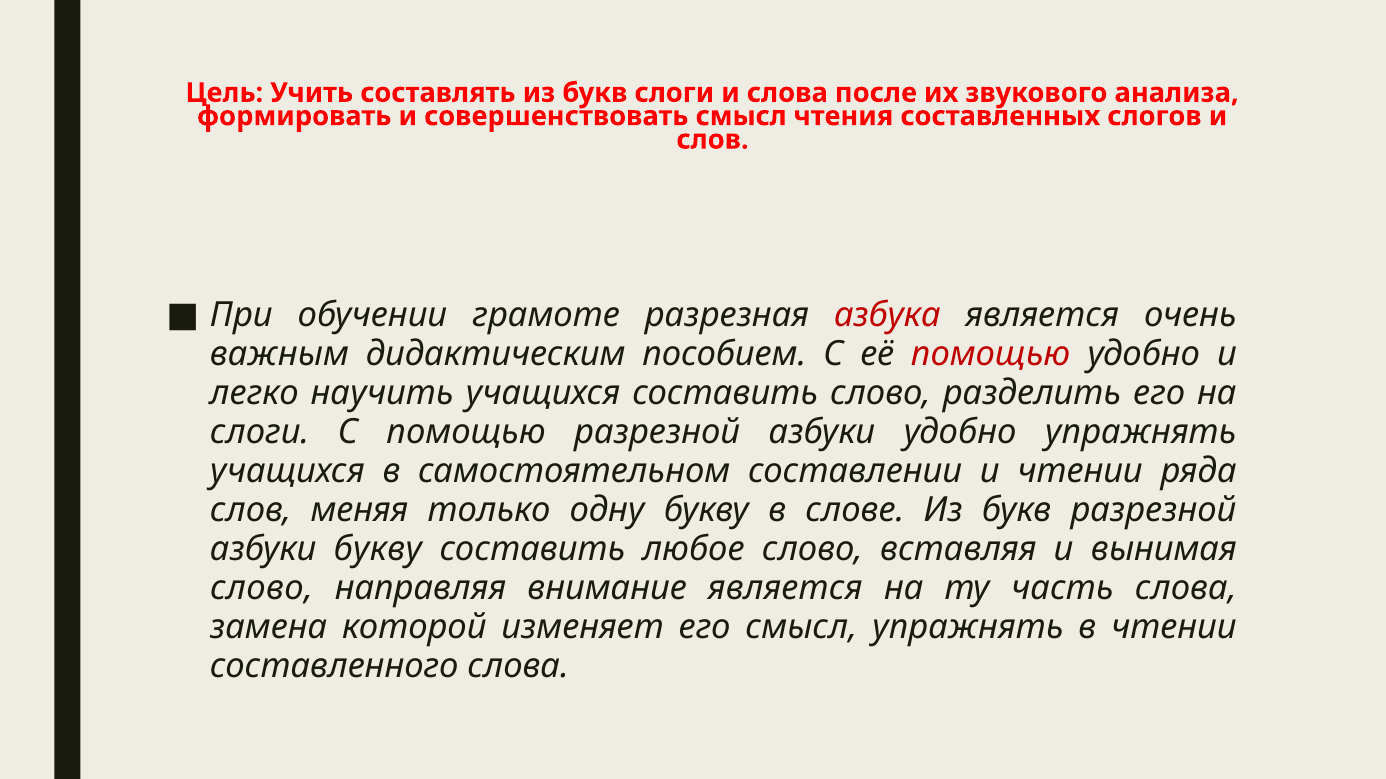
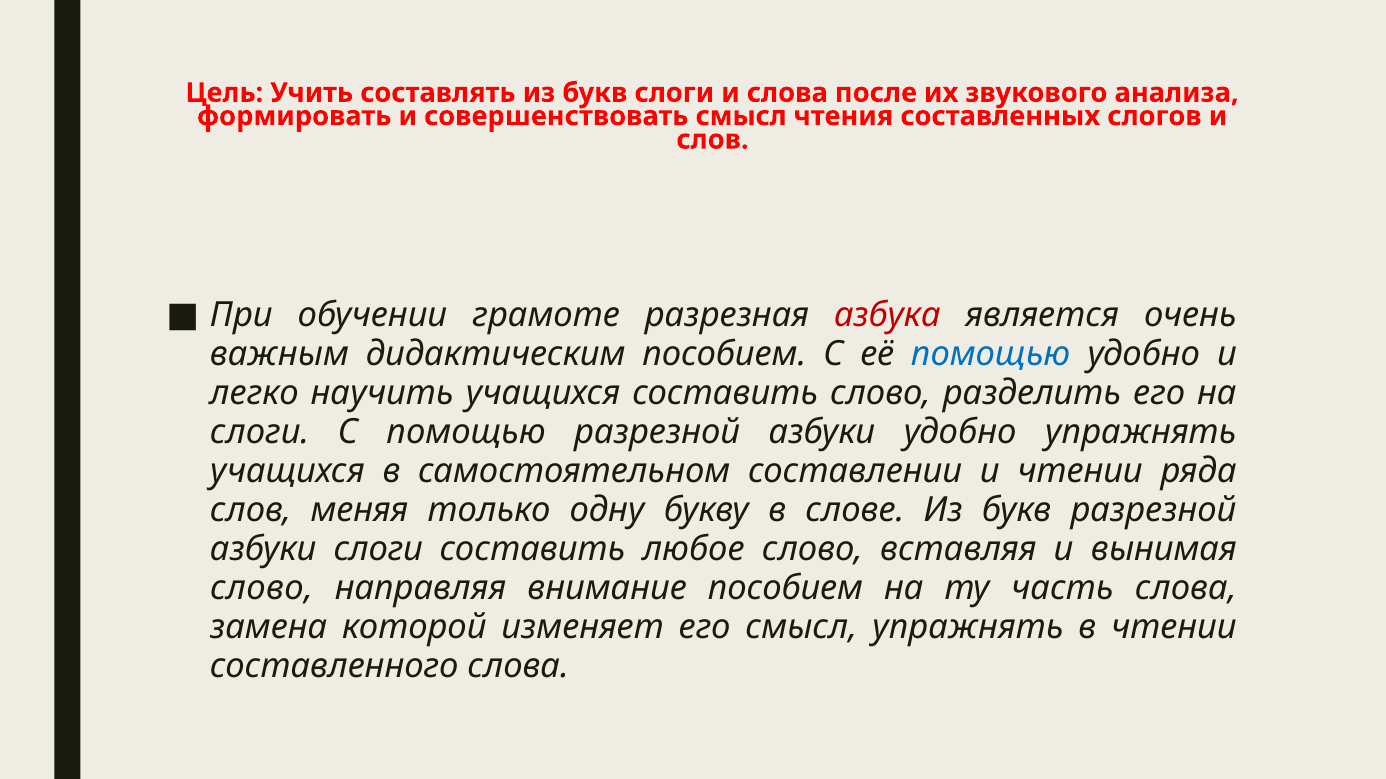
помощью colour: red -> blue (991, 354)
азбуки букву: букву -> слоги (378, 550)
внимание является: является -> пособием (785, 589)
